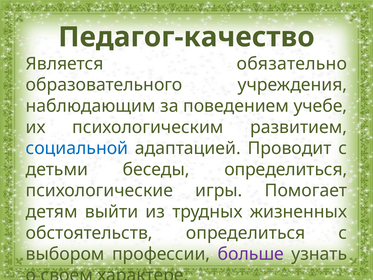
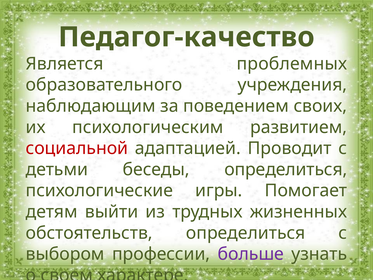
обязательно: обязательно -> проблемных (292, 64)
учебе: учебе -> своих (320, 106)
социальной colour: blue -> red (77, 148)
